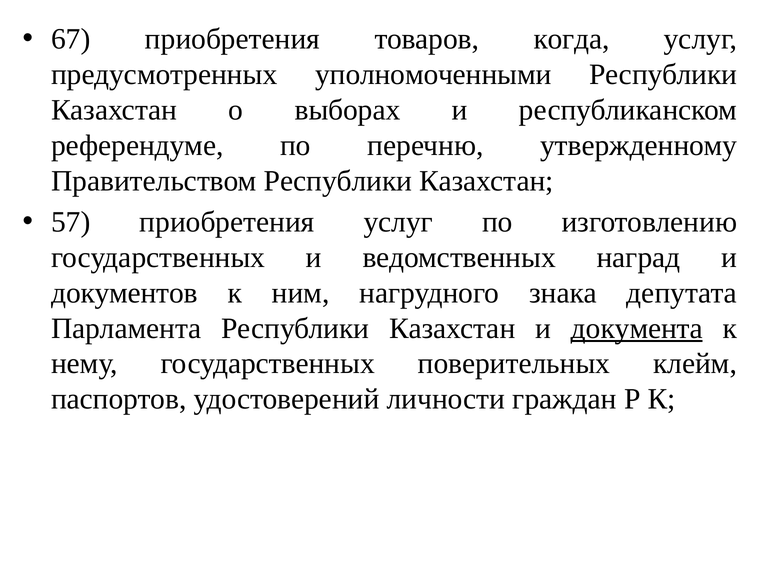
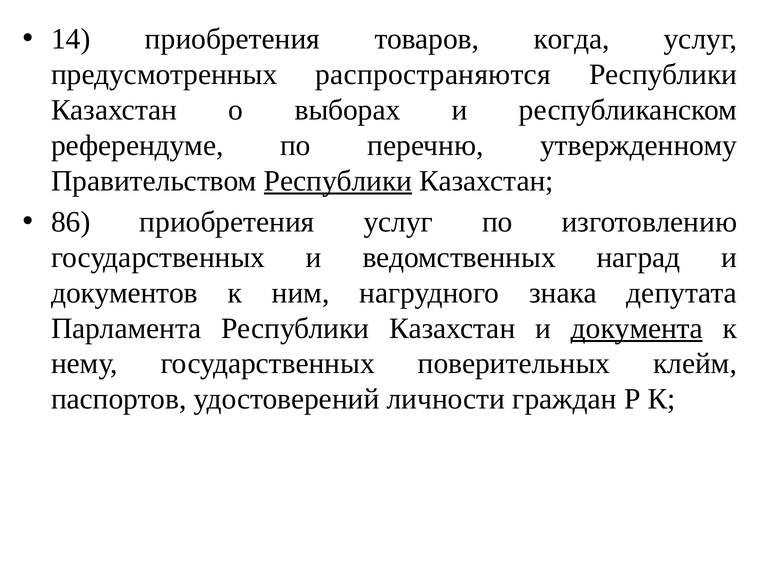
67: 67 -> 14 (71, 39)
уполномоченными: уполномоченными -> распространяются (433, 75)
Республики underline: none -> present (338, 181)
57: 57 -> 86 (71, 222)
